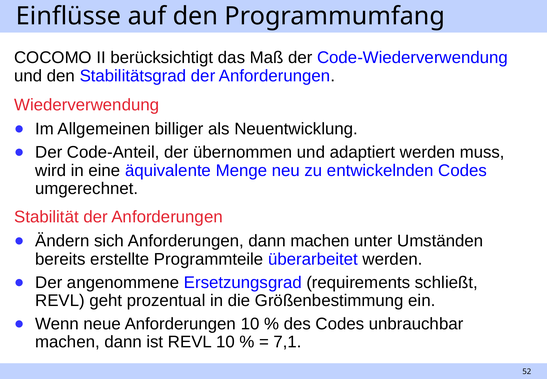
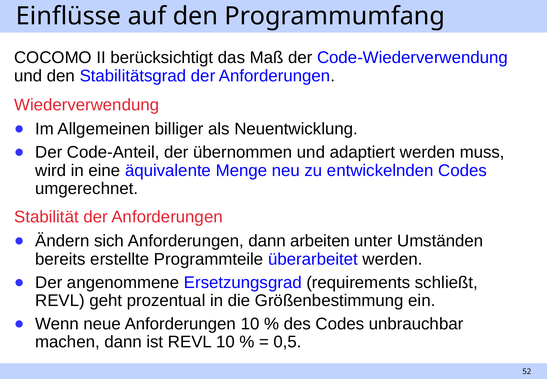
dann machen: machen -> arbeiten (320, 241)
7,1: 7,1 -> 0,5 (288, 342)
